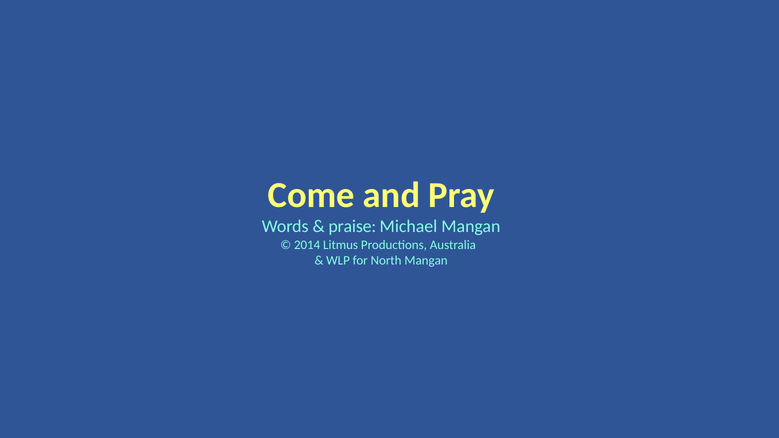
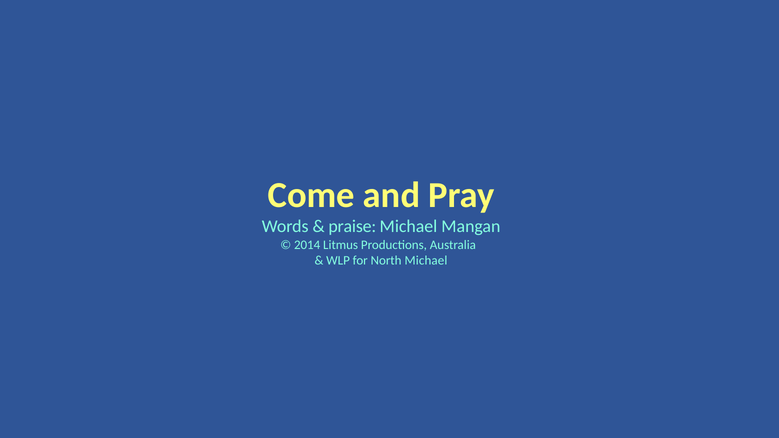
North Mangan: Mangan -> Michael (426, 260)
